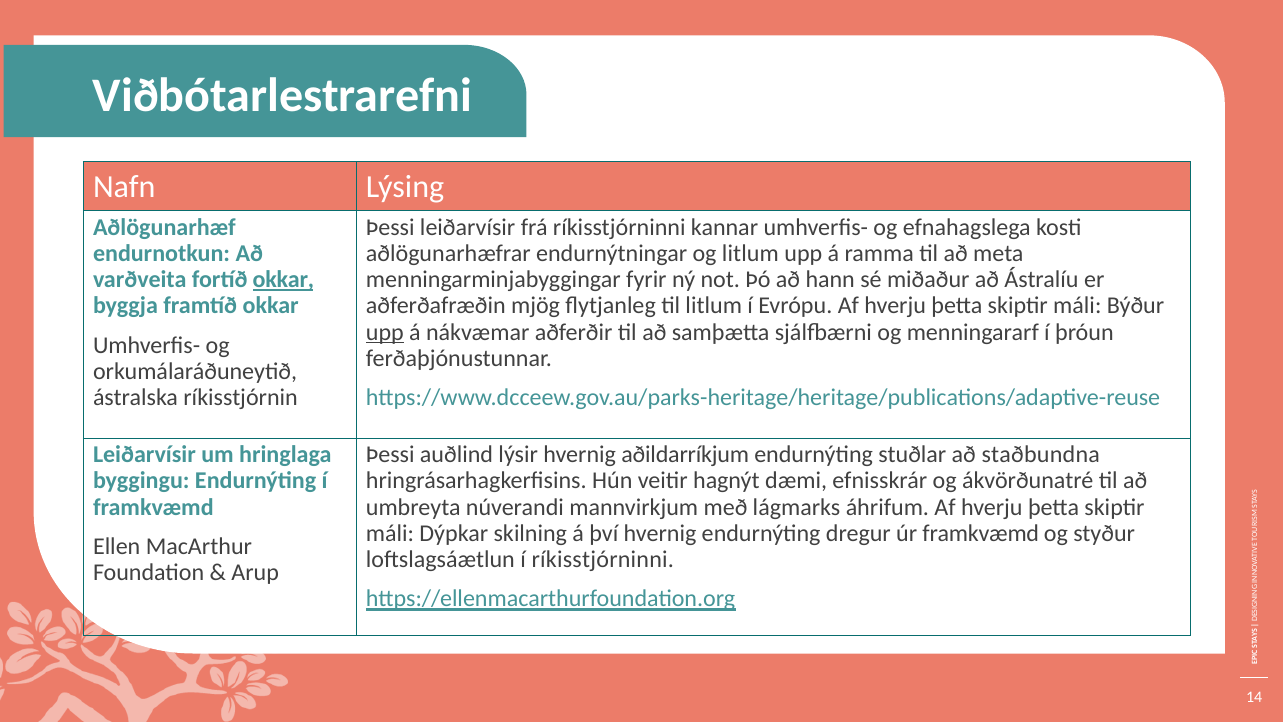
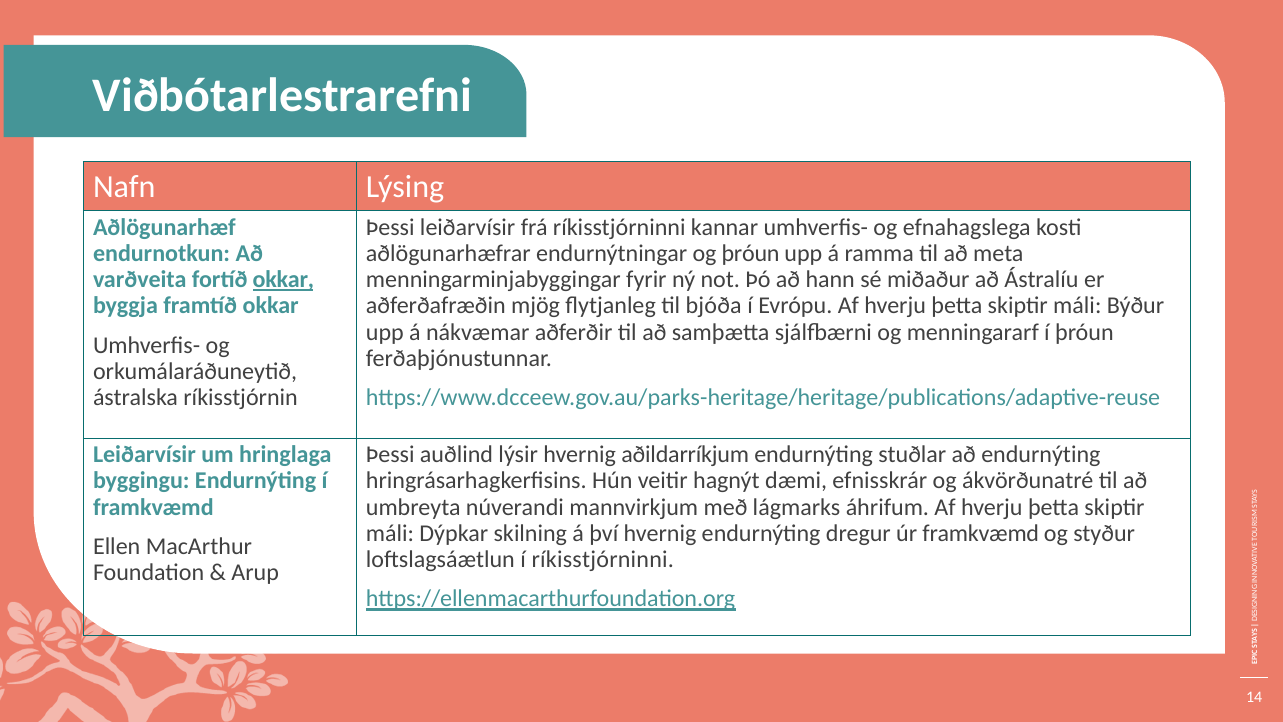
og litlum: litlum -> þróun (751, 253)
til litlum: litlum -> bjóða (714, 306)
upp underline: present -> none (385, 332)
að staðbundna: staðbundna -> endurnýting (1041, 455)
